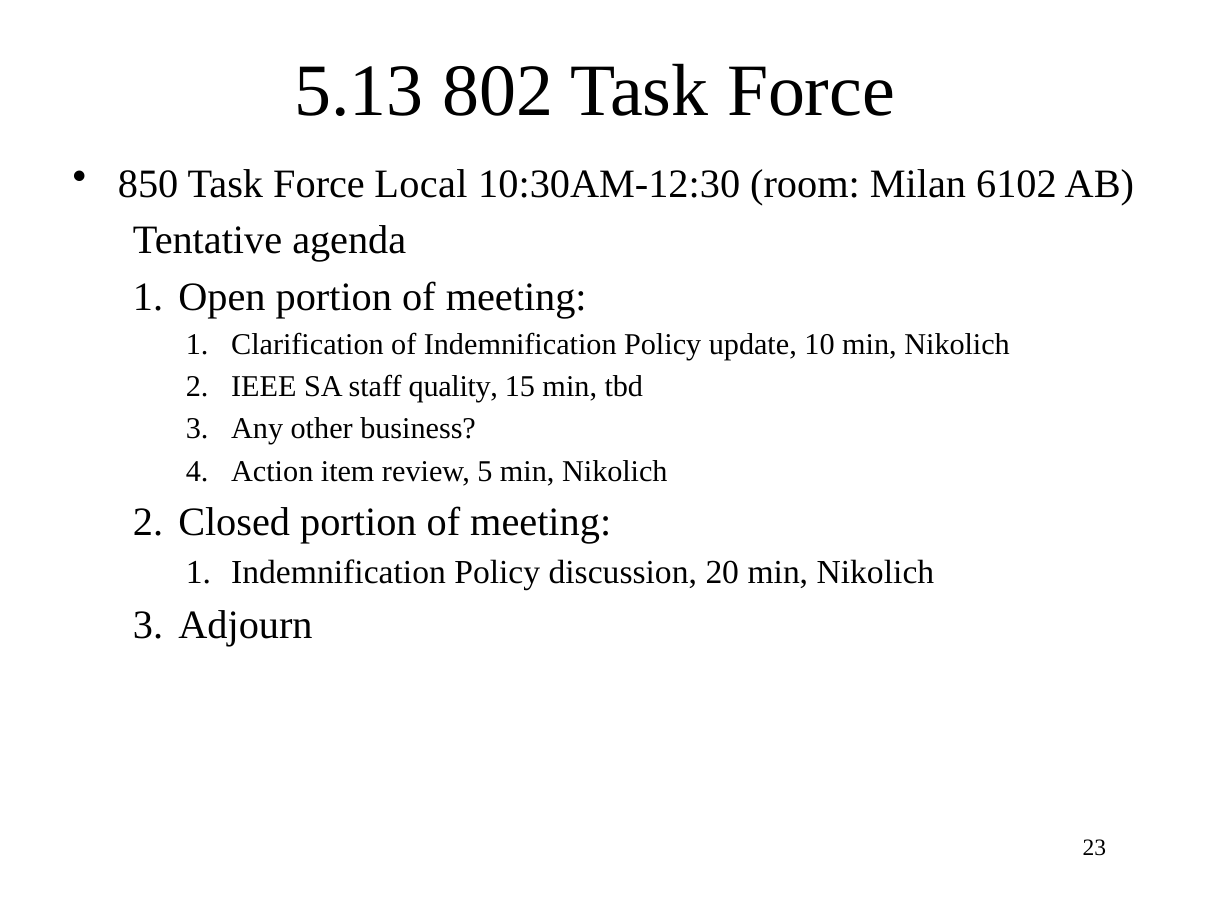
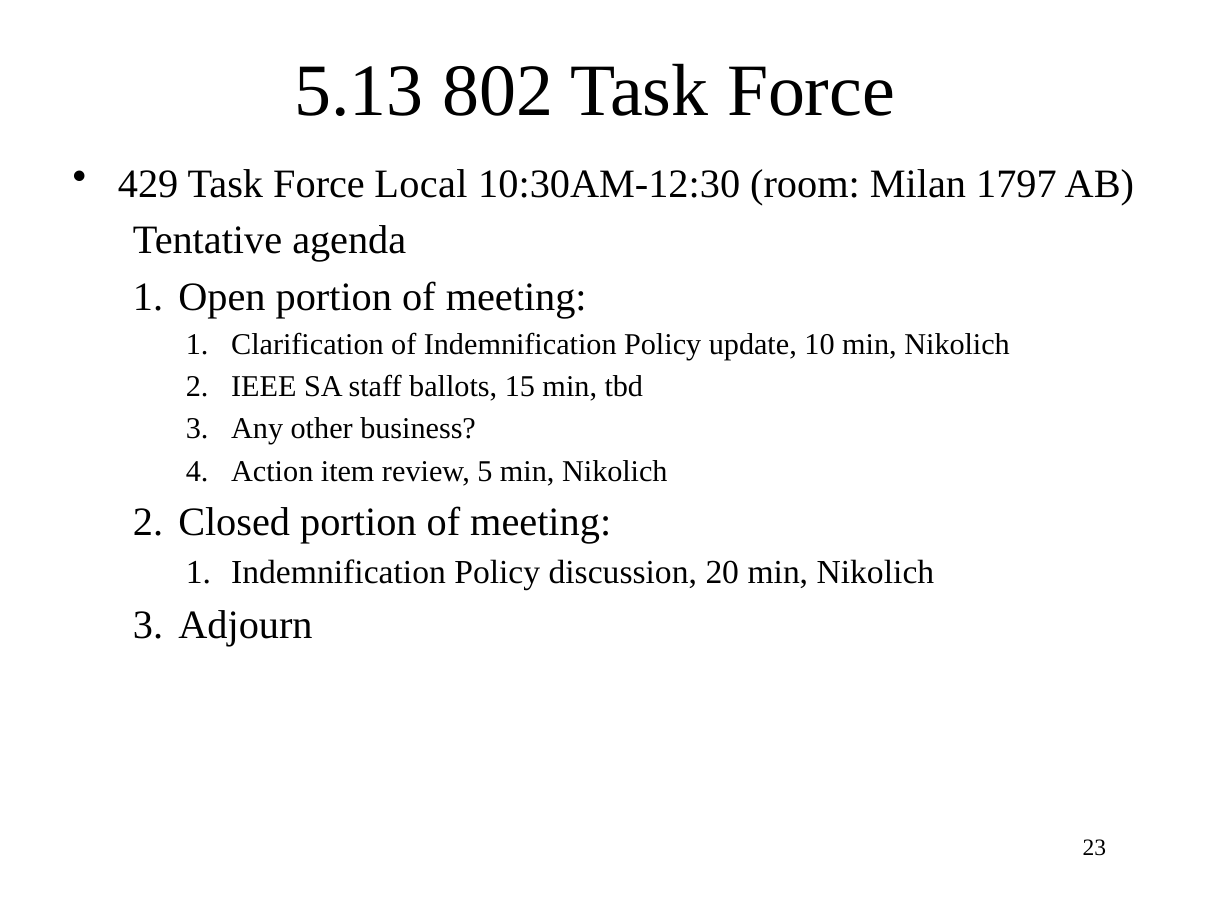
850: 850 -> 429 (148, 184)
6102: 6102 -> 1797 (1016, 184)
quality: quality -> ballots (453, 387)
